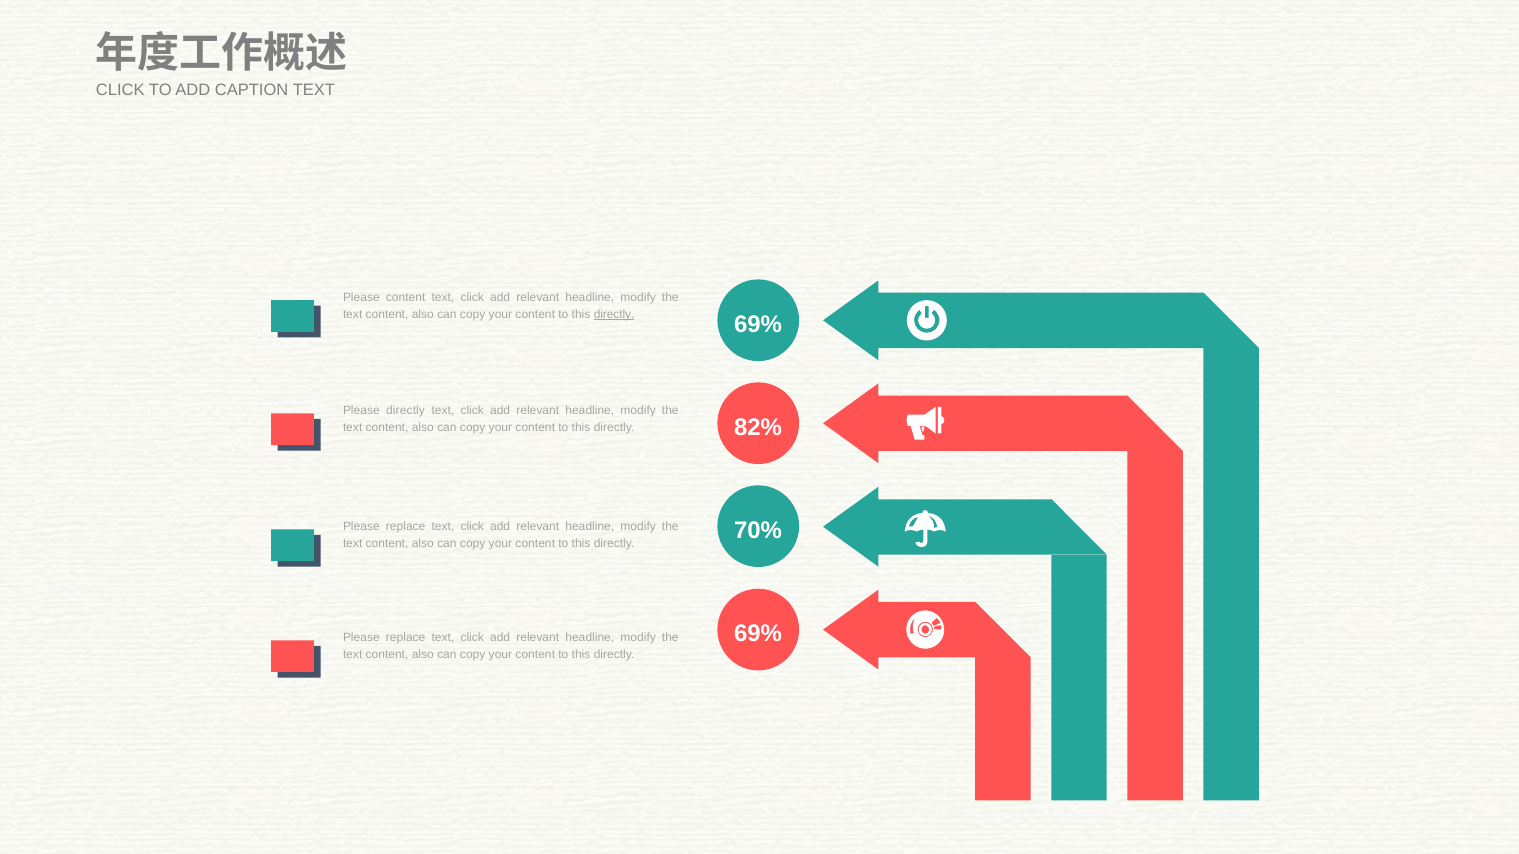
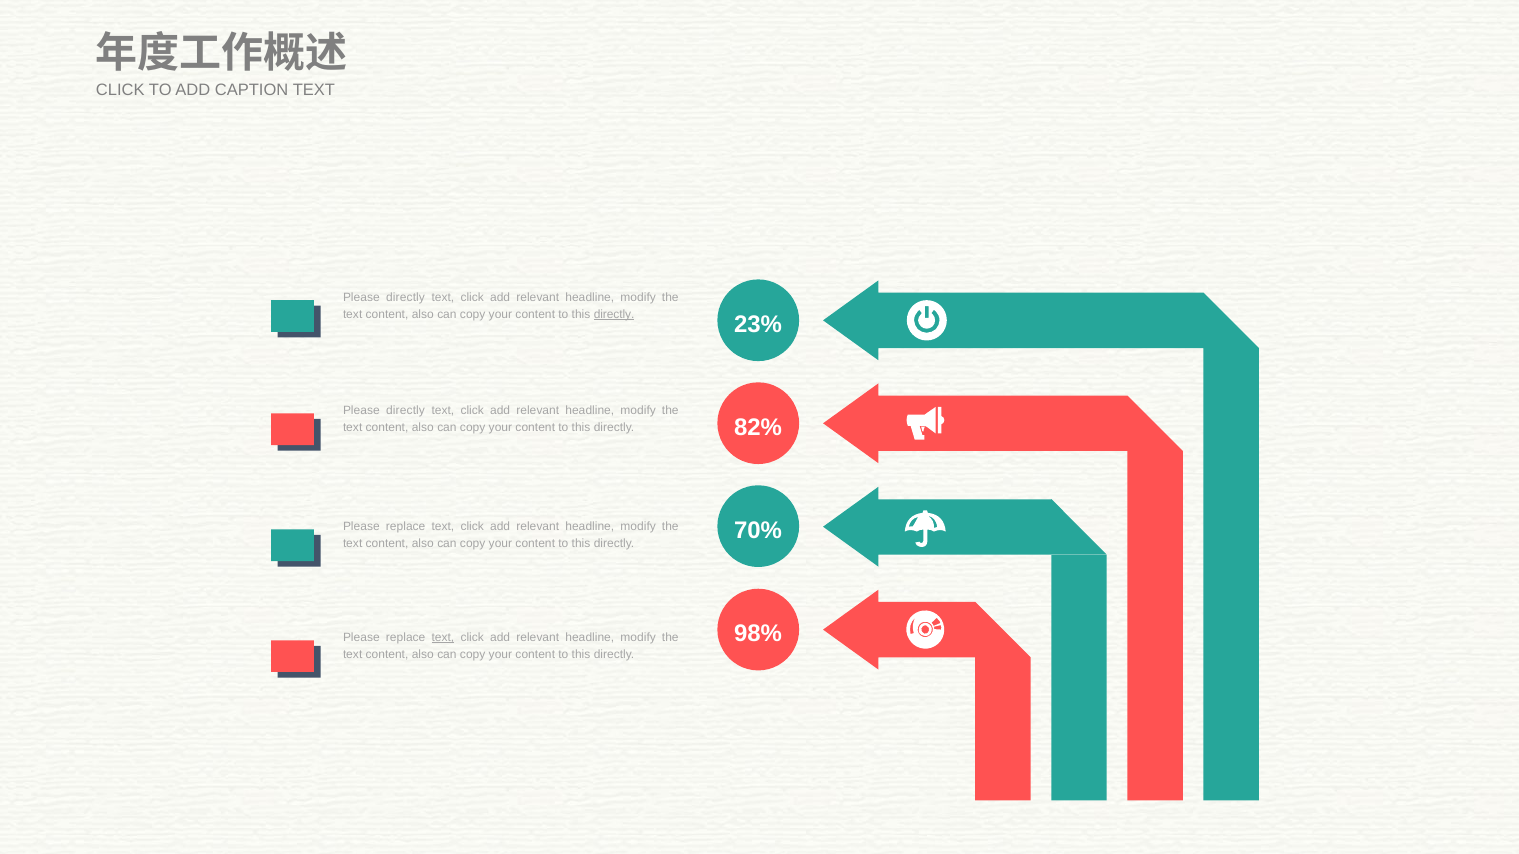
content: content -> directly (406, 297)
69%: 69% -> 23% (758, 325)
69%: 69% -> 98% (758, 634)
text underline: none -> present (443, 638)
